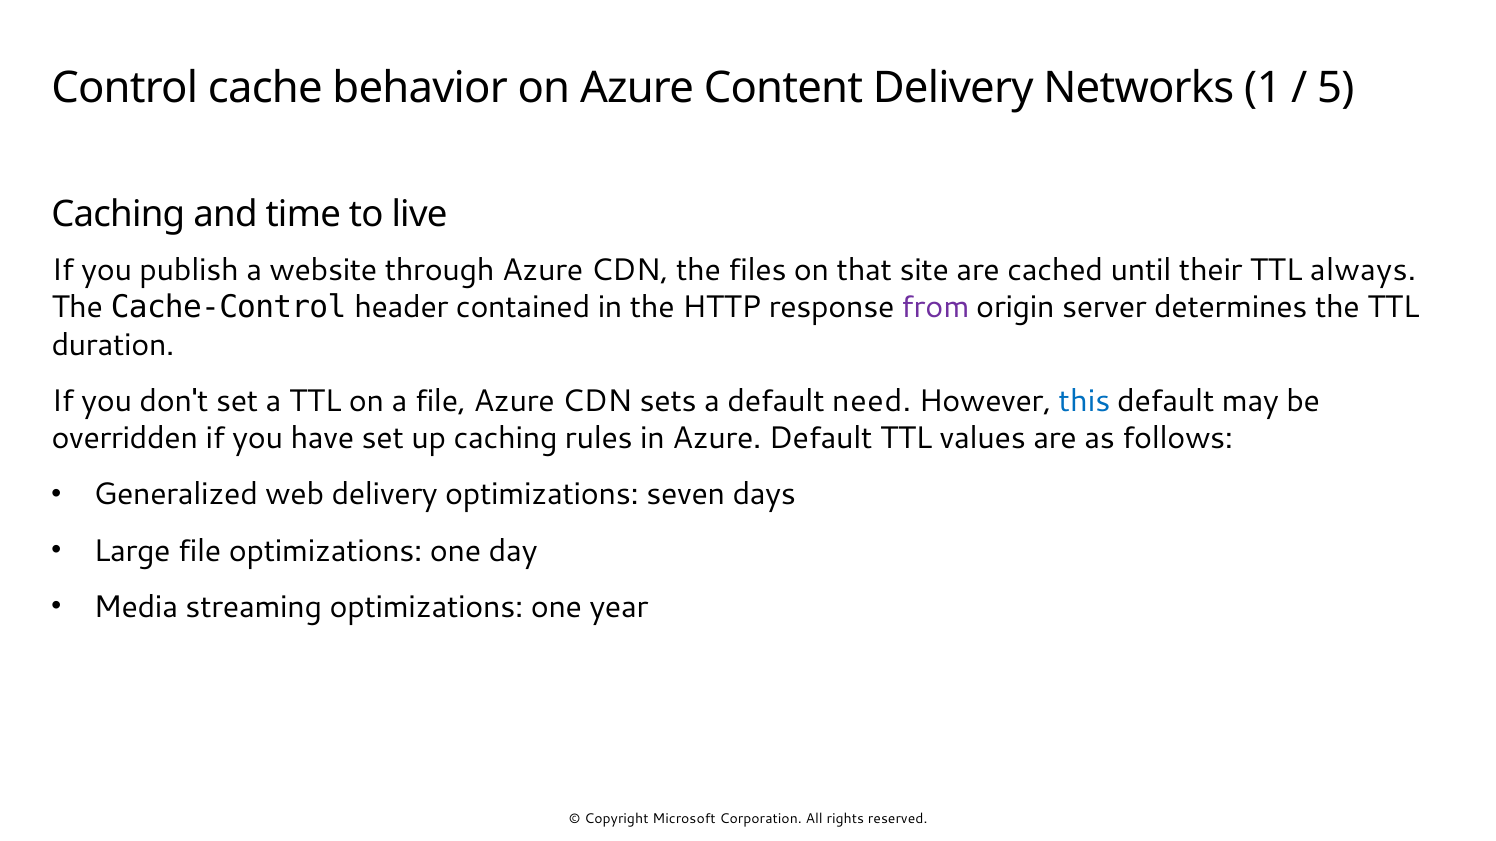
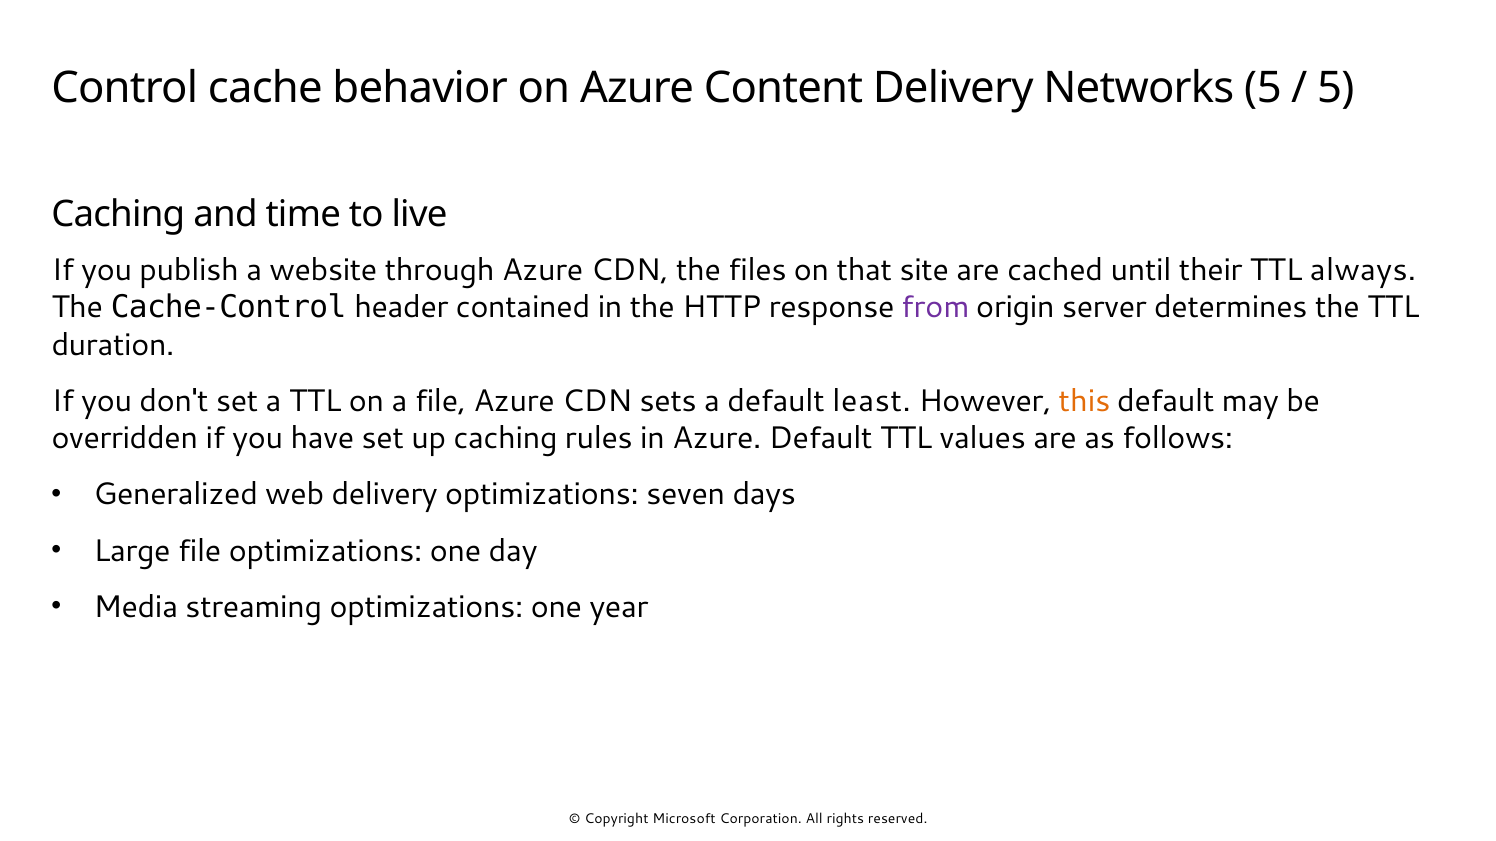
Networks 1: 1 -> 5 (1263, 89)
need: need -> least (872, 401)
this colour: blue -> orange (1085, 401)
